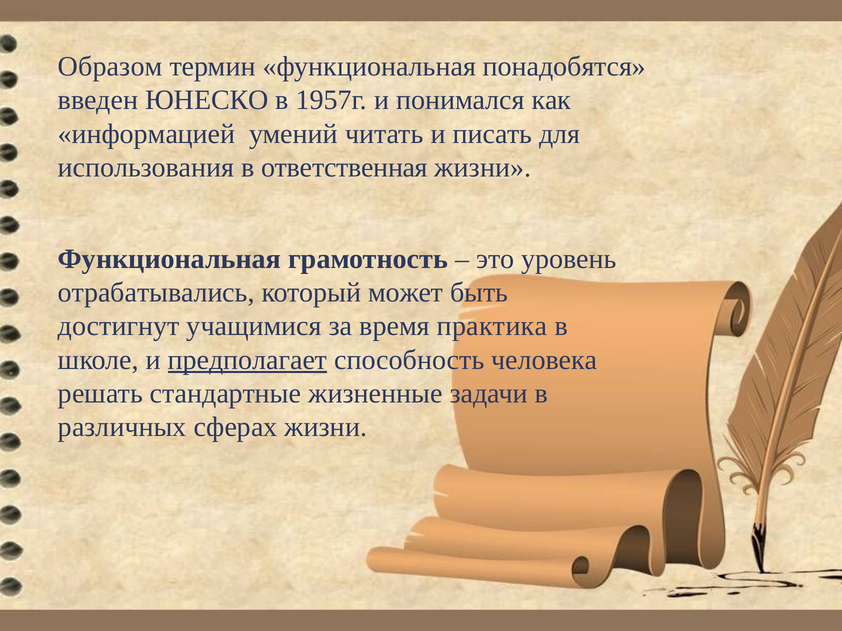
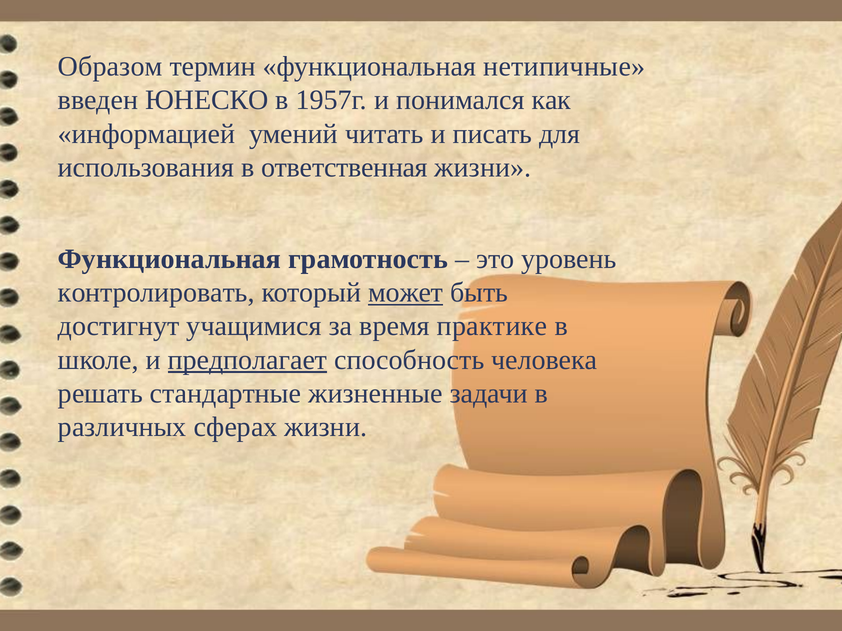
понадобятся: понадобятся -> нетипичные (564, 67)
отрабатывались: отрабатывались -> контролировать (156, 293)
может underline: none -> present (406, 293)
практика: практика -> практике (492, 326)
